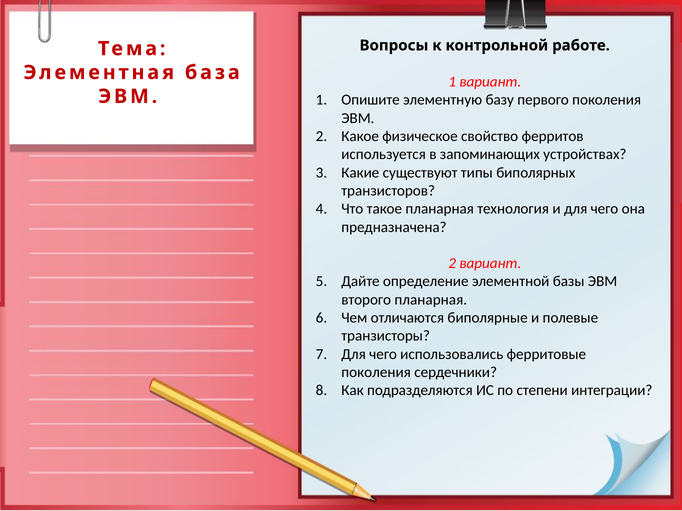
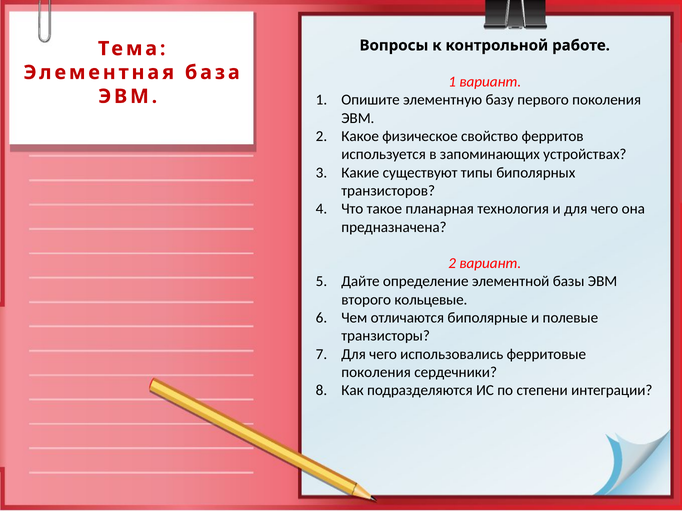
второго планарная: планарная -> кольцевые (431, 300)
